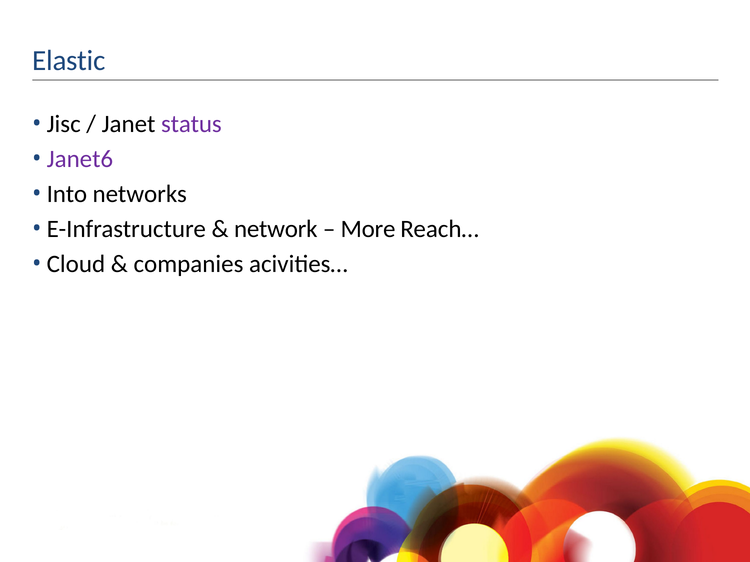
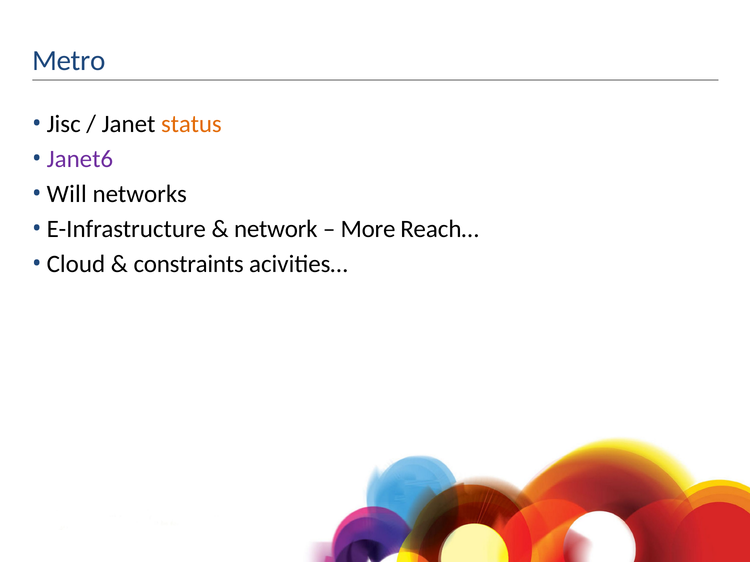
Elastic: Elastic -> Metro (69, 61)
status colour: purple -> orange (191, 124)
Into: Into -> Will (67, 194)
companies: companies -> constraints (189, 264)
